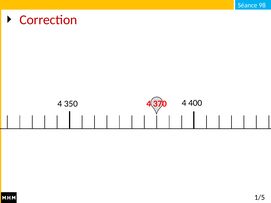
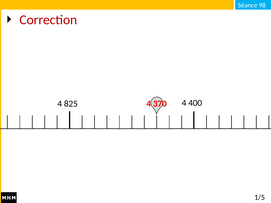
350: 350 -> 825 (71, 104)
